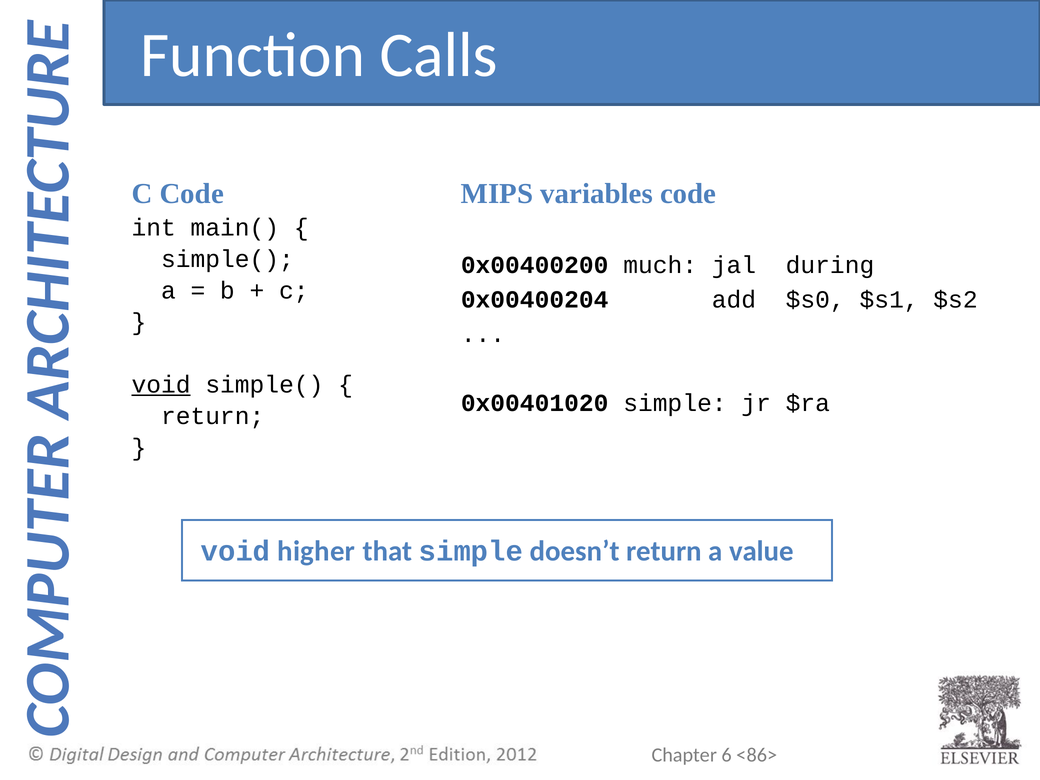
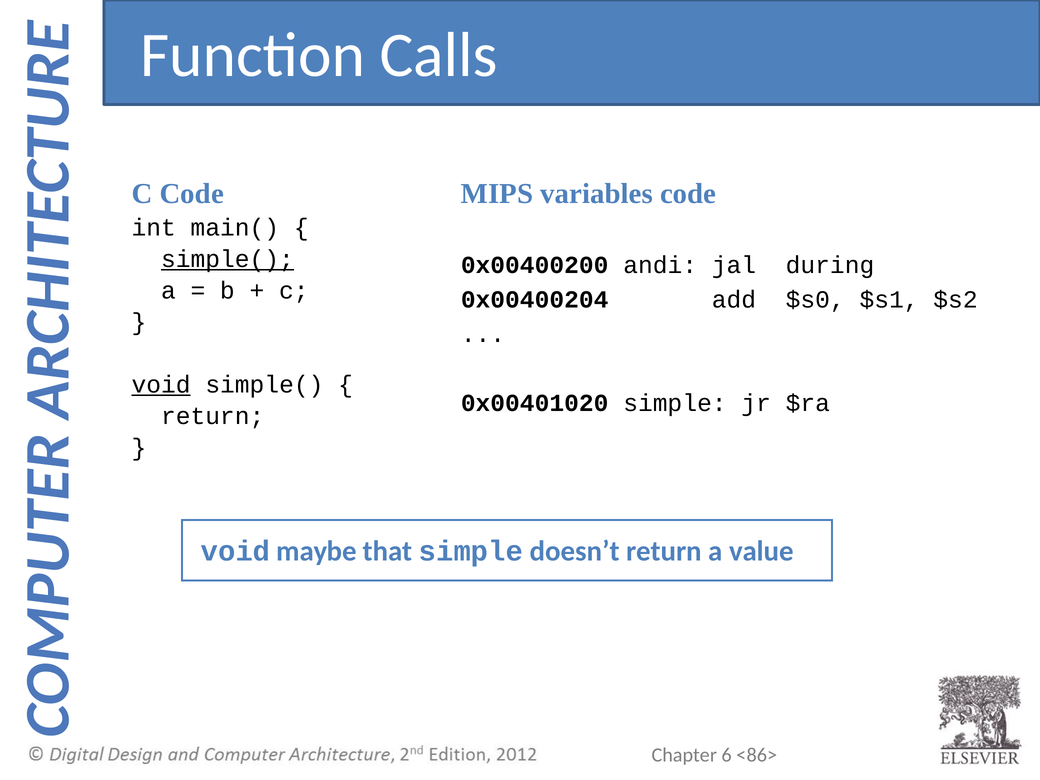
simple( underline: none -> present (227, 259)
much: much -> andi (660, 265)
higher: higher -> maybe (317, 551)
